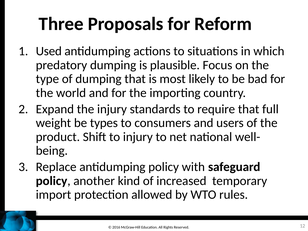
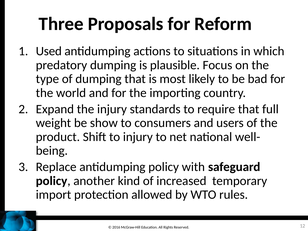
types: types -> show (104, 123)
